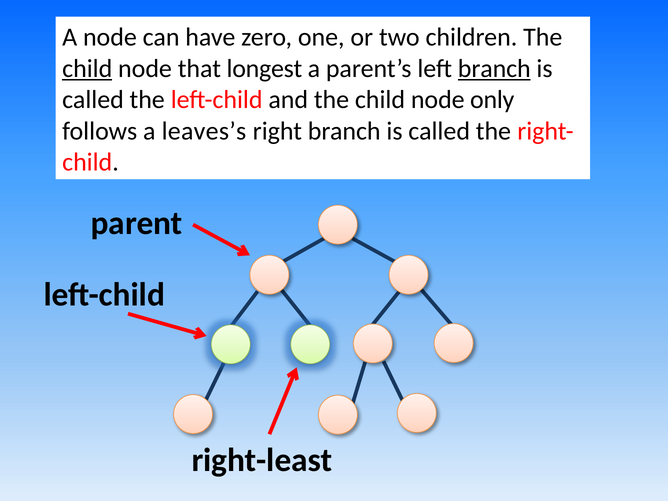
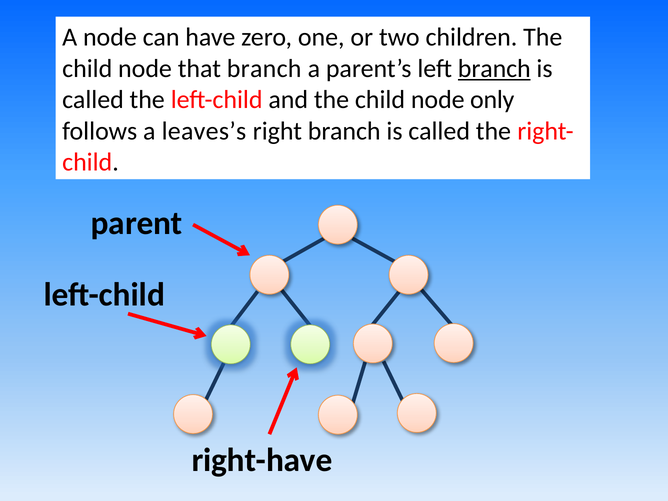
child underline: present -> none (87, 69)
that longest: longest -> branch (264, 69)
right-least: right-least -> right-have (262, 460)
